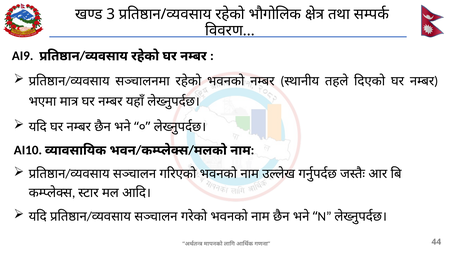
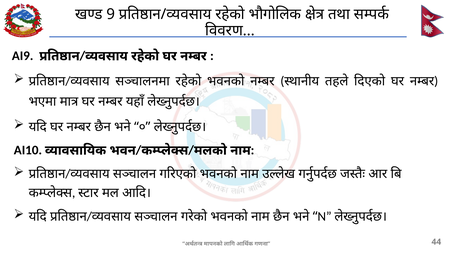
3: 3 -> 9 (111, 14)
